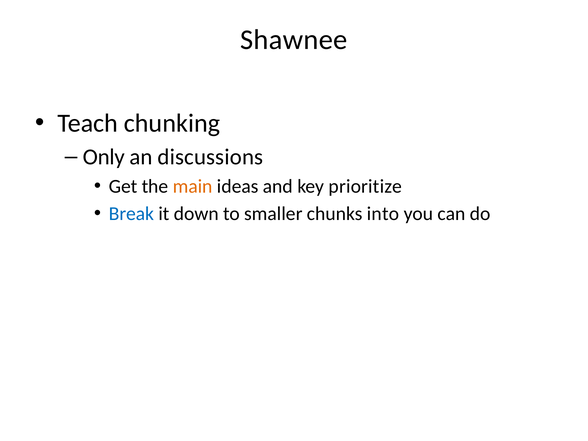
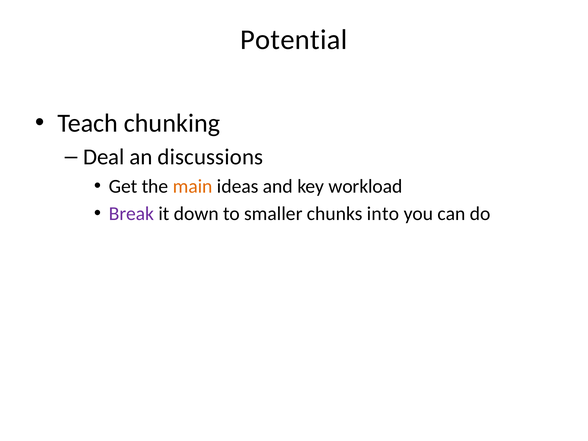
Shawnee: Shawnee -> Potential (294, 40)
Only: Only -> Deal (104, 157)
prioritize: prioritize -> workload (365, 186)
Break colour: blue -> purple (131, 214)
